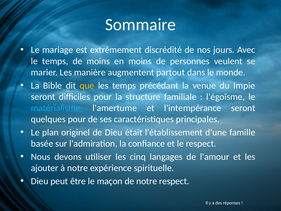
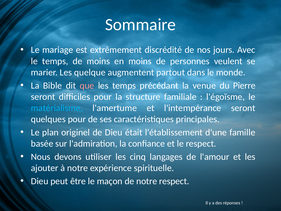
manière: manière -> quelque (90, 72)
que colour: yellow -> pink (87, 85)
Impie: Impie -> Pierre (244, 85)
